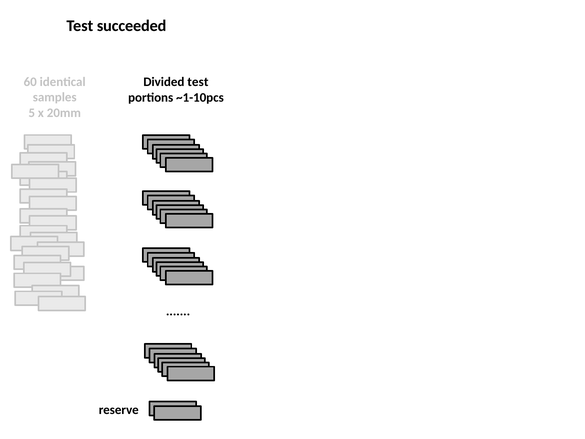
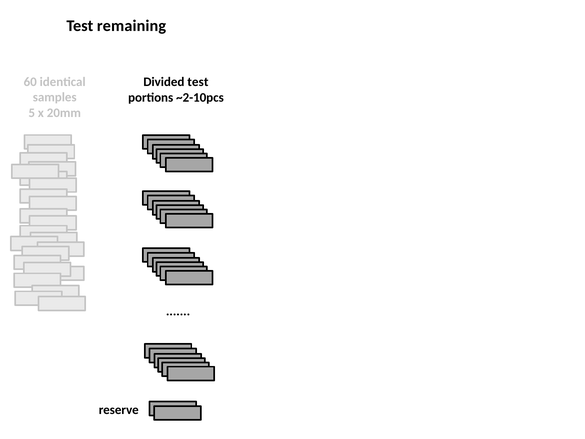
succeeded: succeeded -> remaining (131, 26)
~1-10pcs: ~1-10pcs -> ~2-10pcs (200, 97)
